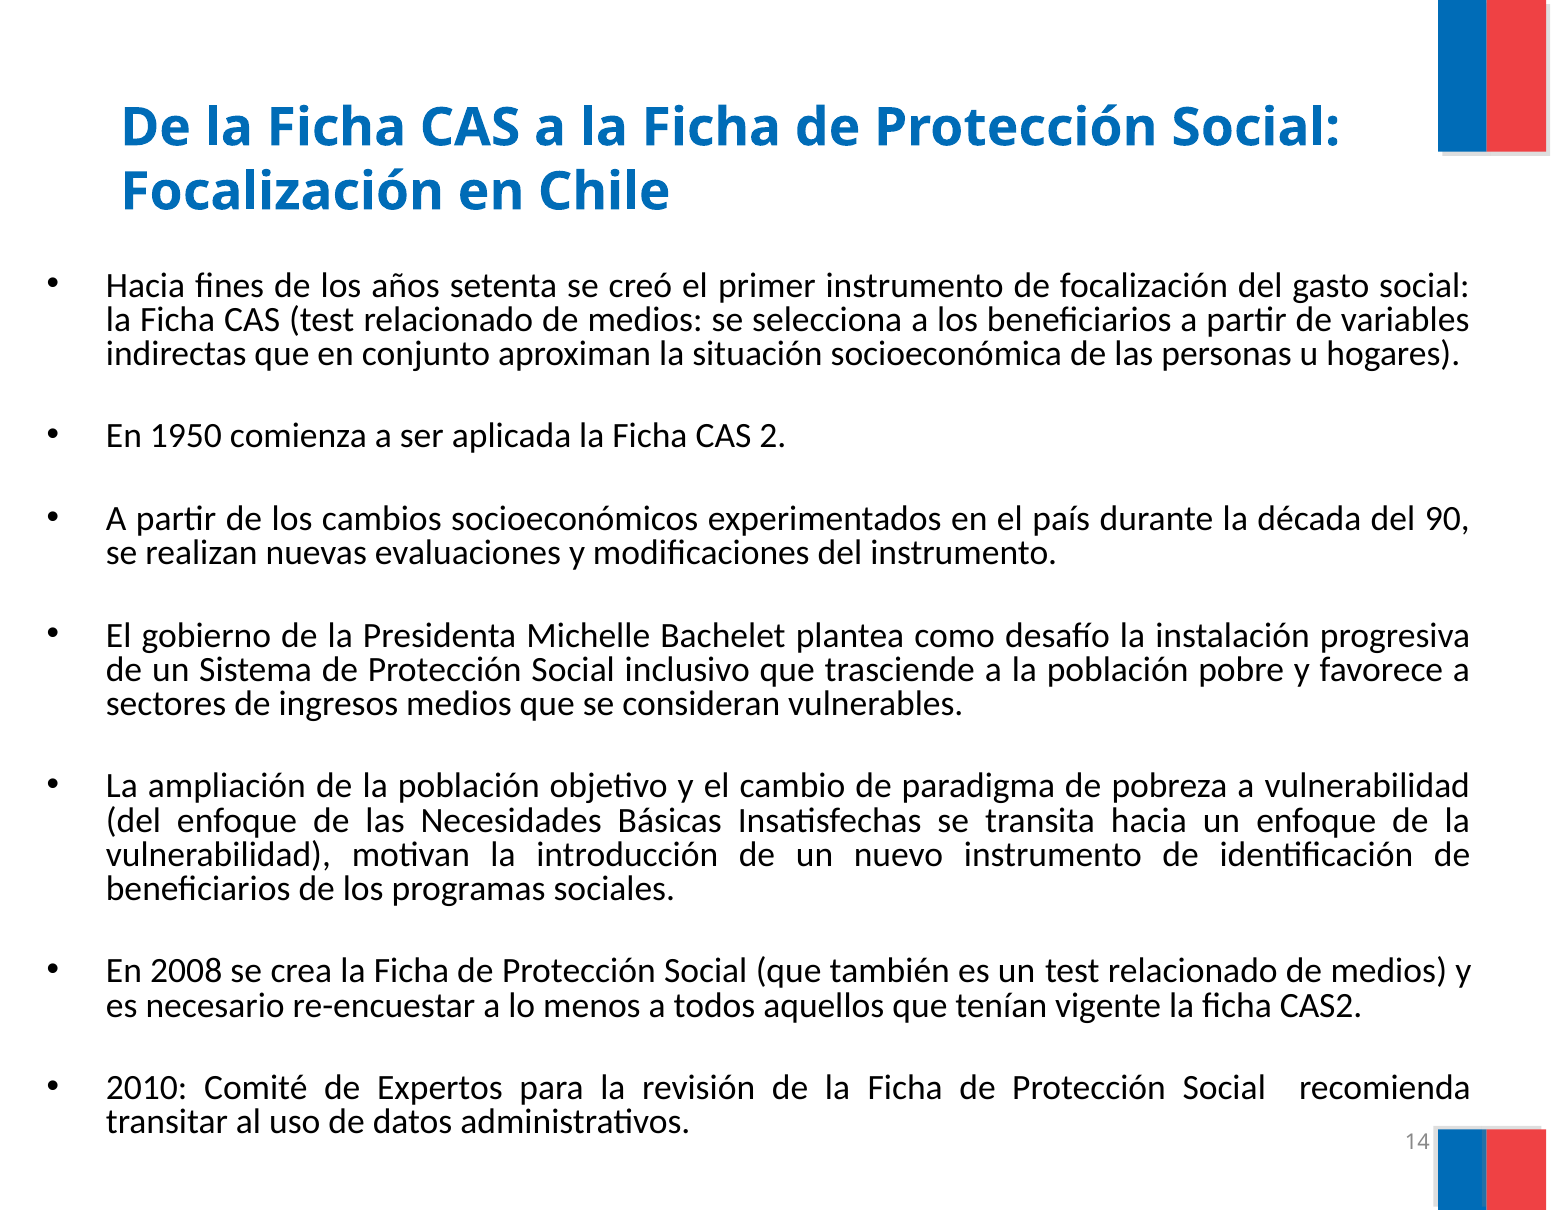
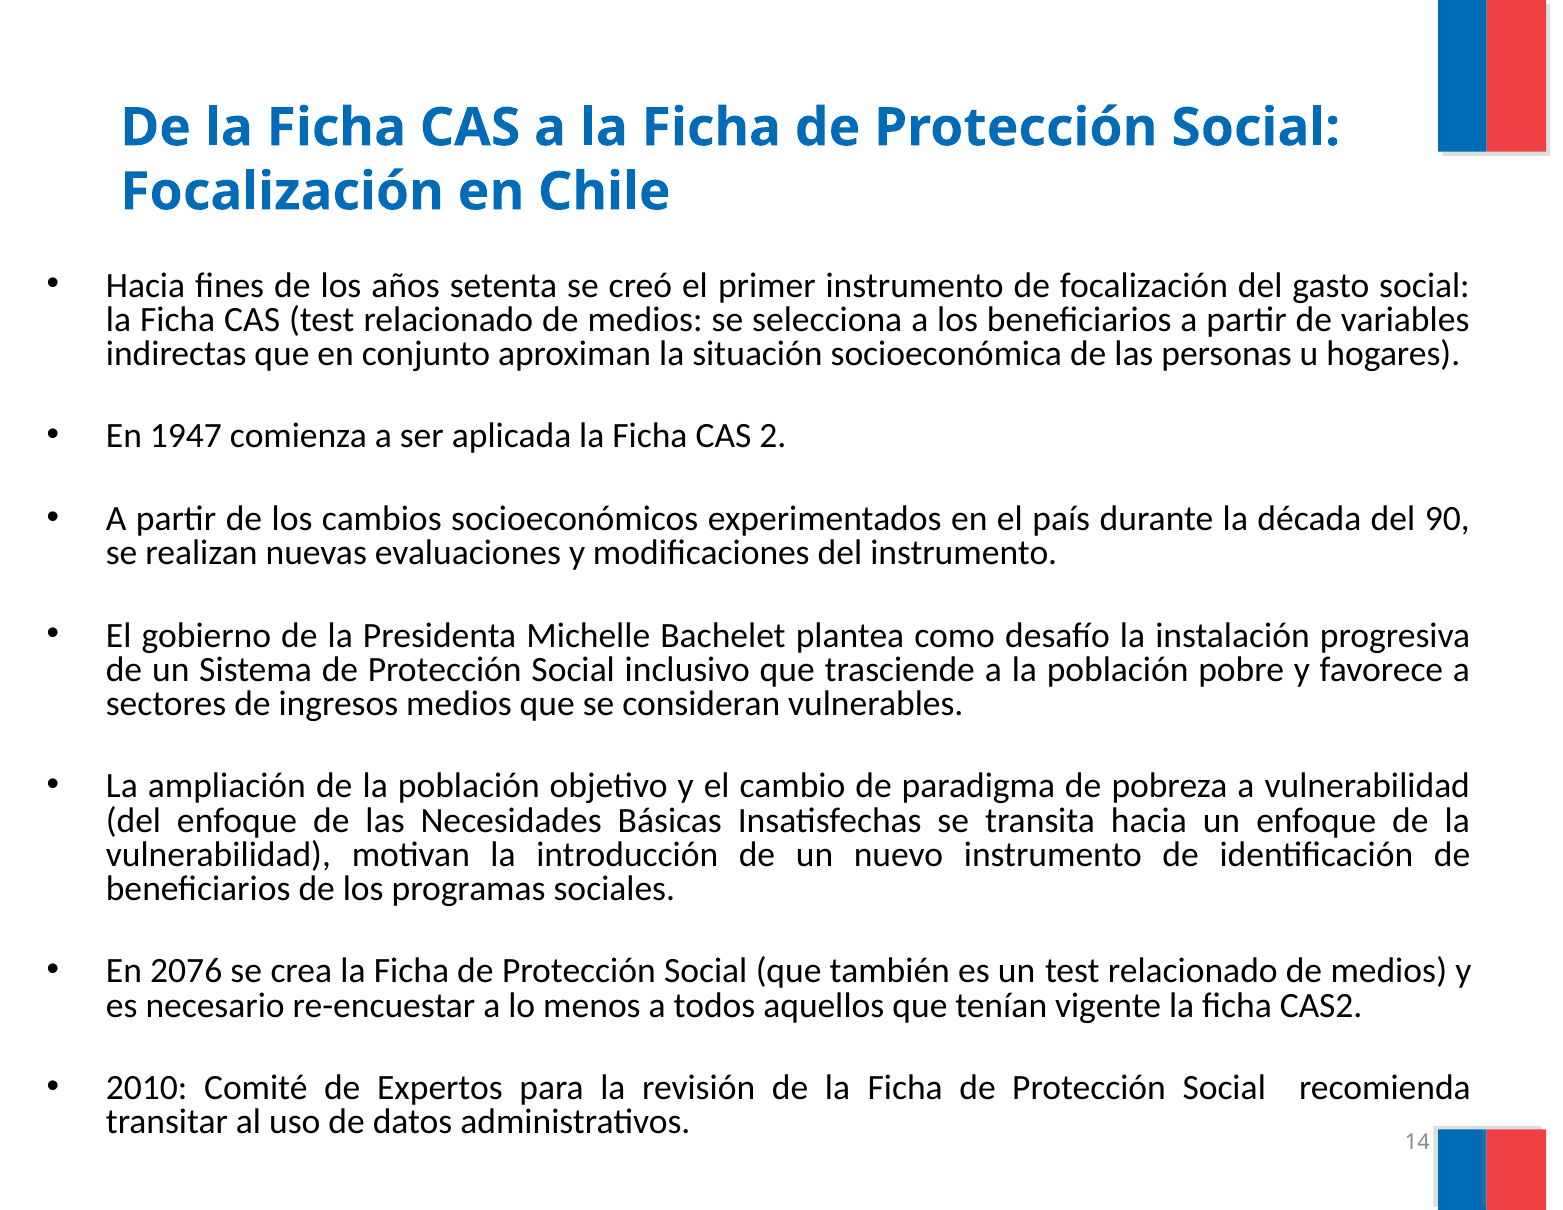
1950: 1950 -> 1947 (186, 436)
2008: 2008 -> 2076 (186, 971)
